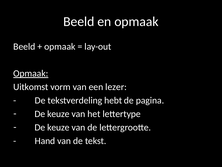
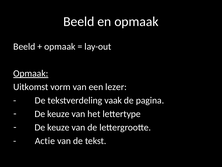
hebt: hebt -> vaak (113, 100)
Hand: Hand -> Actie (45, 141)
